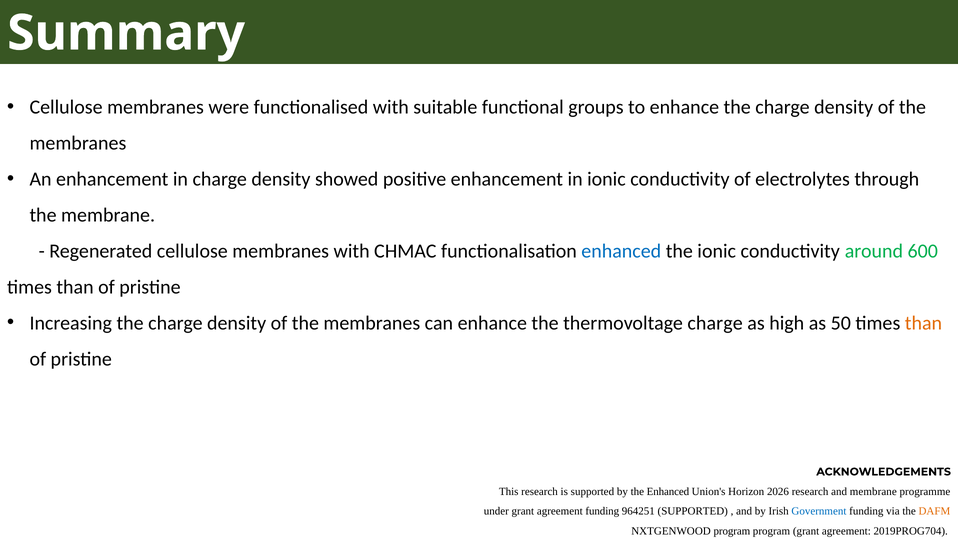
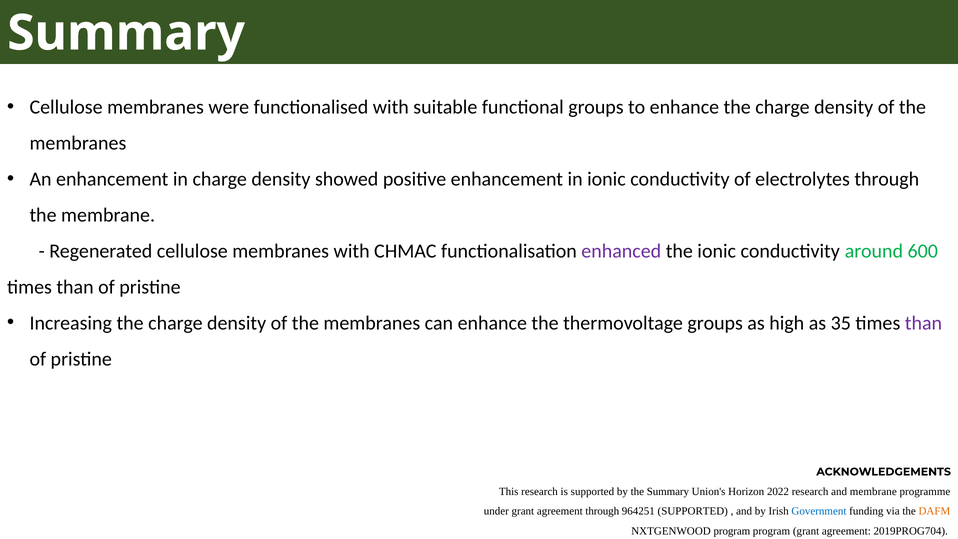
enhanced colour: blue -> purple (621, 251)
thermovoltage charge: charge -> groups (715, 323)
50: 50 -> 35 (841, 323)
than colour: orange -> purple (923, 323)
the Enhanced: Enhanced -> Summary (668, 491)
2026: 2026 -> 2022 (778, 491)
agreement funding: funding -> through (602, 511)
